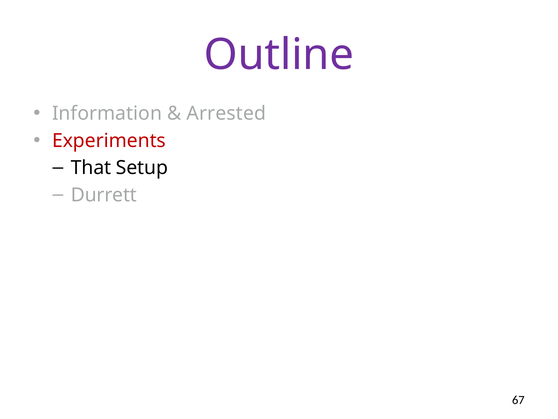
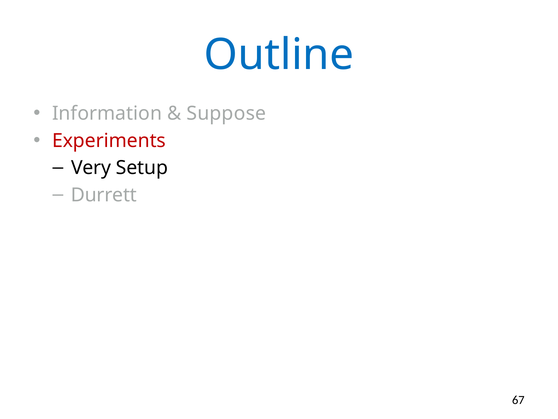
Outline colour: purple -> blue (279, 55)
Arrested: Arrested -> Suppose (226, 113)
That: That -> Very (91, 168)
